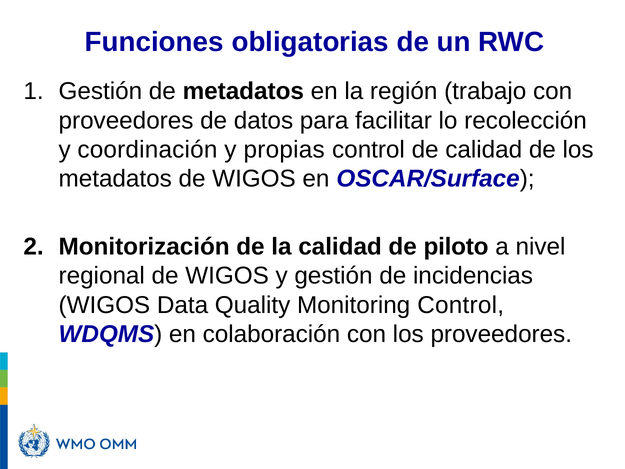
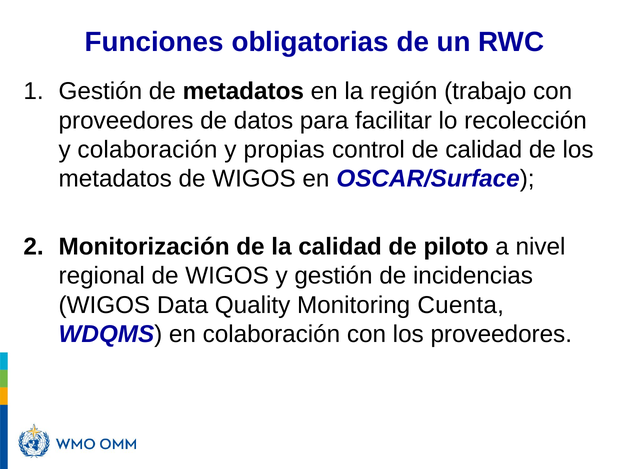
y coordinación: coordinación -> colaboración (147, 150)
Monitoring Control: Control -> Cuenta (461, 305)
